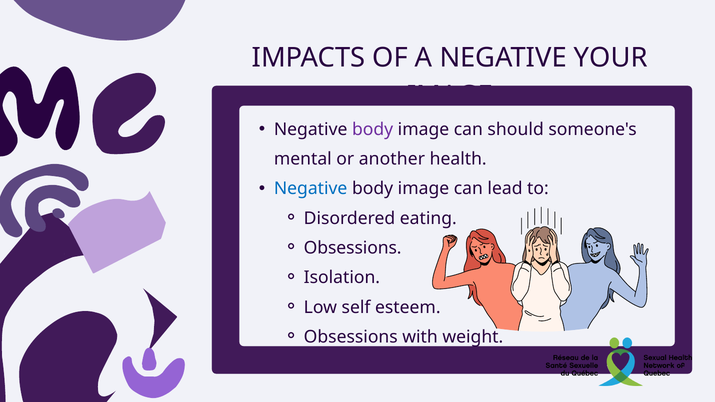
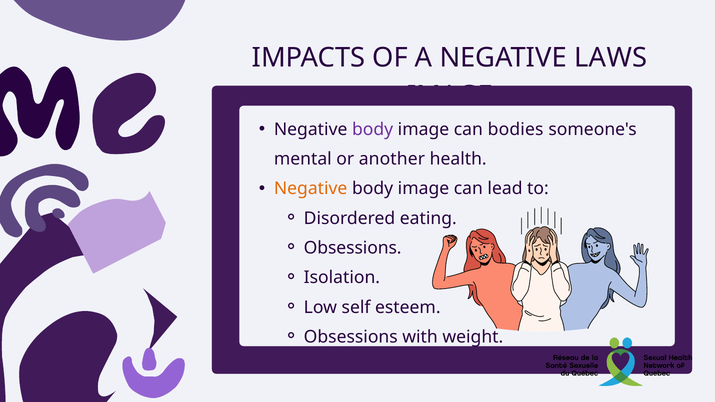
YOUR: YOUR -> LAWS (611, 58)
should: should -> bodies (516, 129)
Negative colour: blue -> orange (311, 189)
